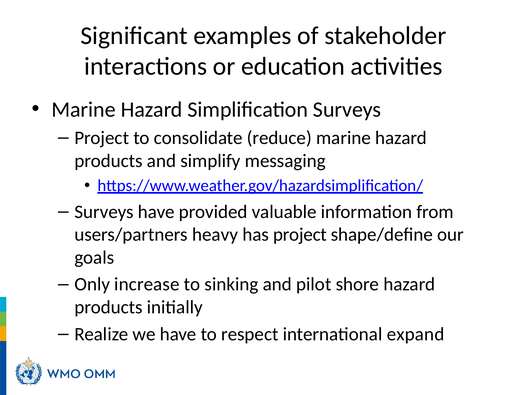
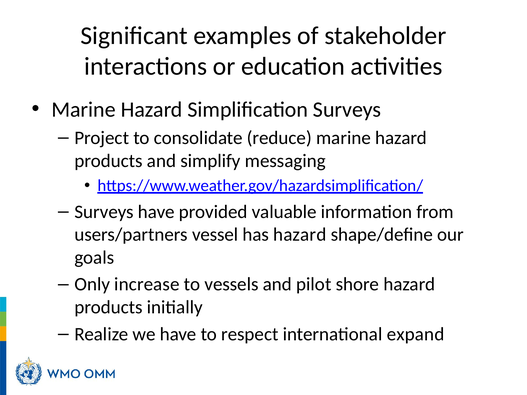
heavy: heavy -> vessel (215, 235)
has project: project -> hazard (300, 235)
sinking: sinking -> vessels (232, 285)
